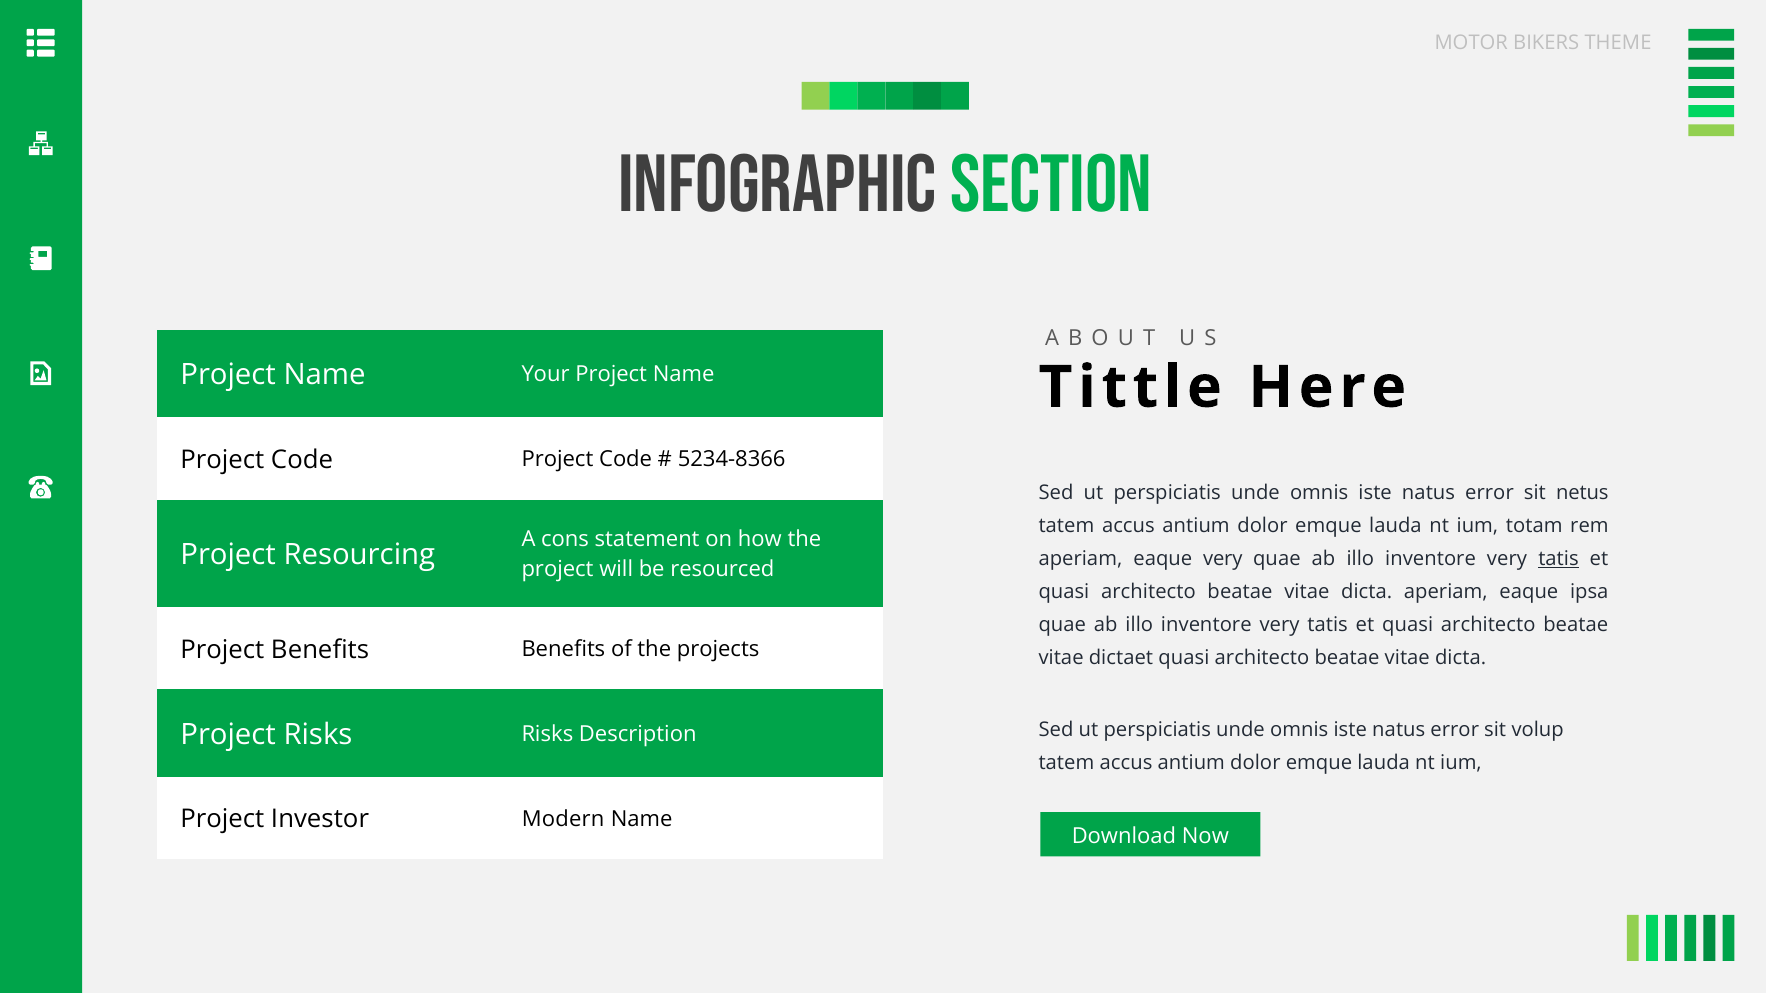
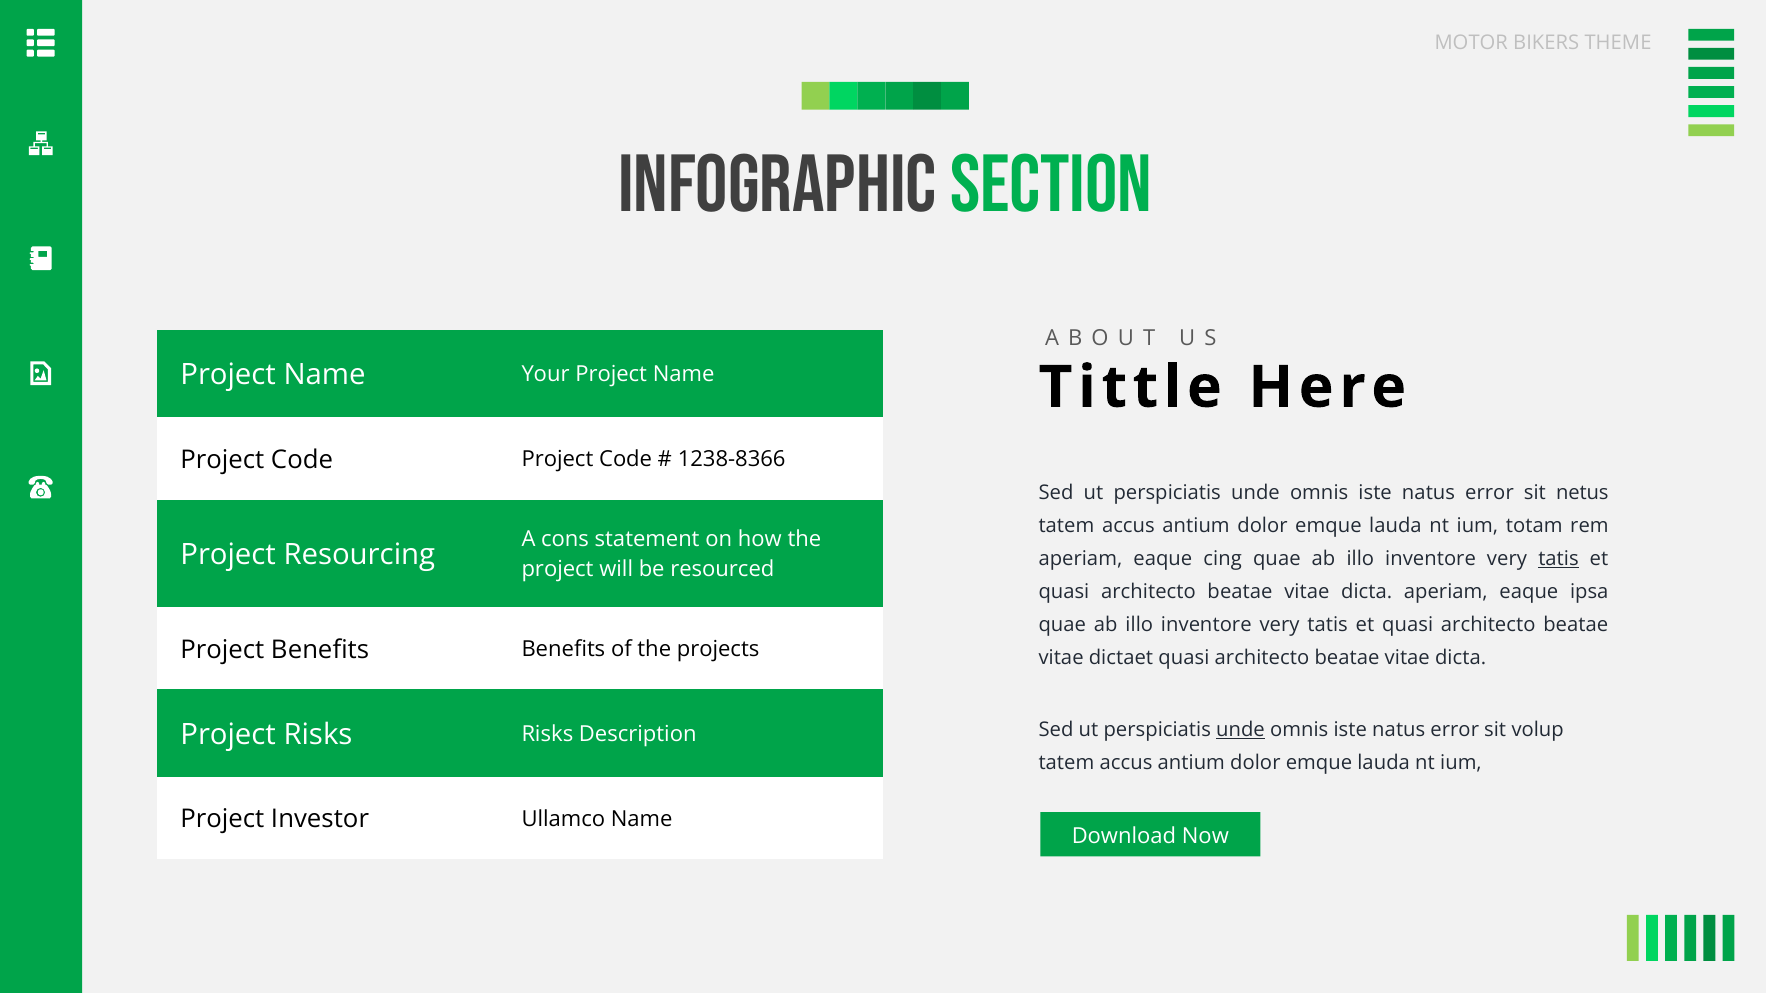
5234-8366: 5234-8366 -> 1238-8366 (732, 460)
eaque very: very -> cing (1223, 559)
unde underline: none -> present (1241, 730)
Modern: Modern -> Ullamco (563, 819)
